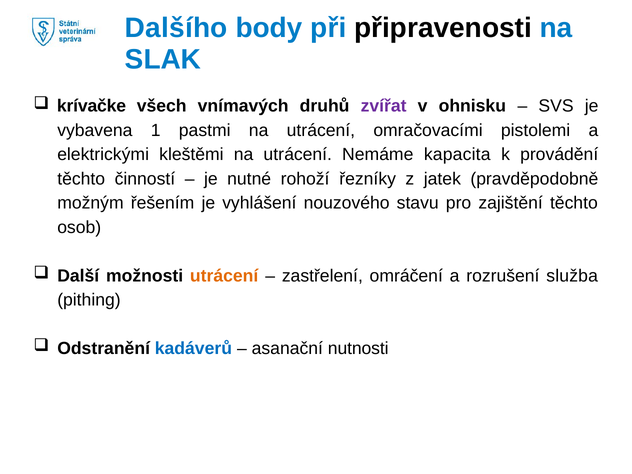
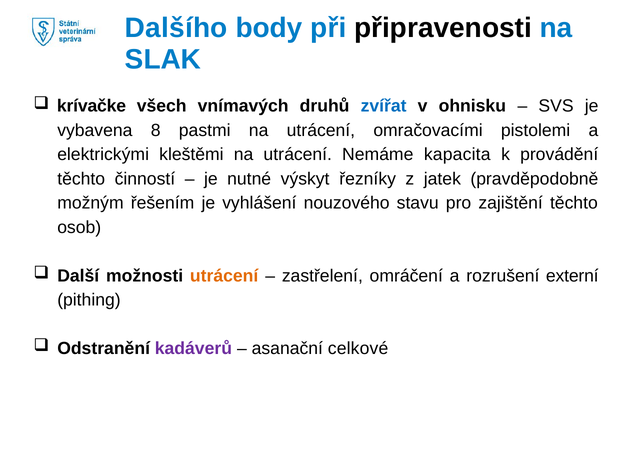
zvířat colour: purple -> blue (384, 106)
1: 1 -> 8 (156, 130)
rohoží: rohoží -> výskyt (305, 179)
služba: služba -> externí (572, 276)
kadáverů colour: blue -> purple (193, 348)
nutnosti: nutnosti -> celkové (358, 348)
